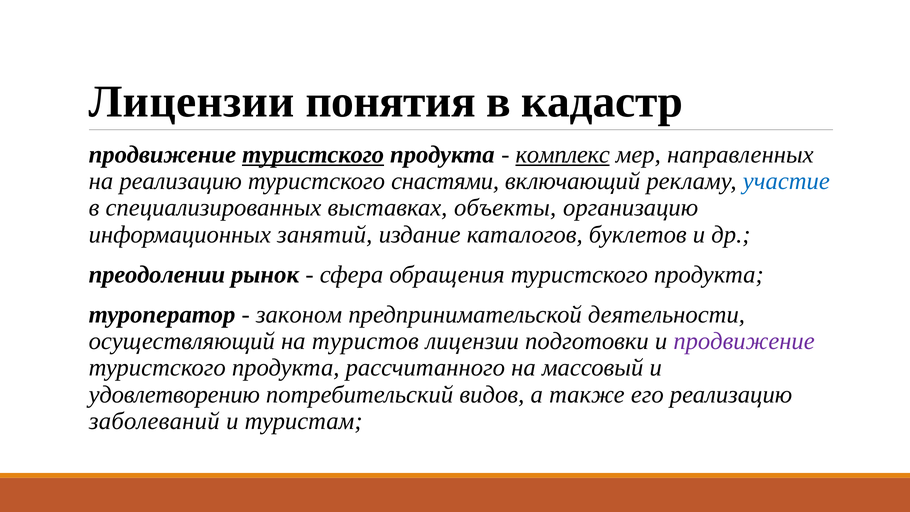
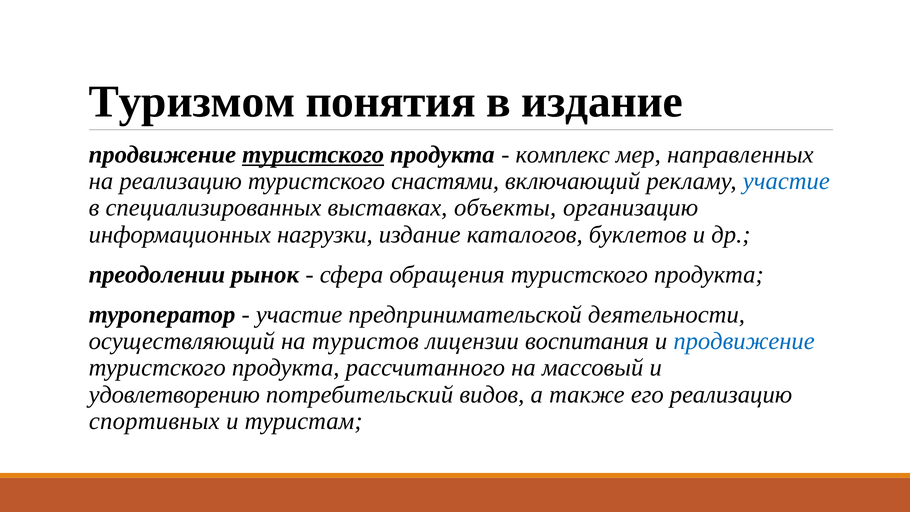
Лицензии: Лицензии -> Туризмом (192, 102)
в кадастр: кадастр -> издание (602, 102)
комплекс underline: present -> none (563, 154)
занятий: занятий -> нагрузки (325, 234)
законом: законом -> участие (299, 314)
подготовки: подготовки -> воспитания (587, 341)
продвижение colour: purple -> blue (744, 341)
заболеваний: заболеваний -> спортивных (154, 421)
